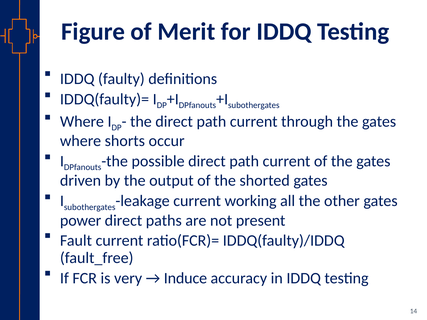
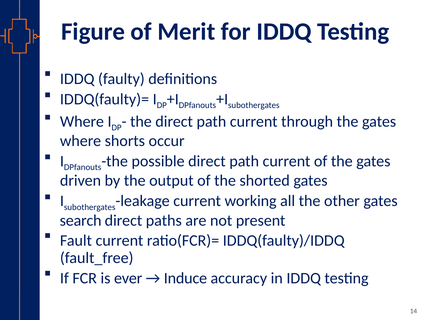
power: power -> search (81, 221)
very: very -> ever (128, 279)
